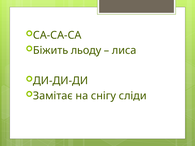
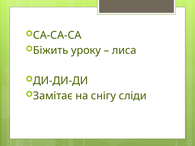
льоду: льоду -> уроку (86, 50)
